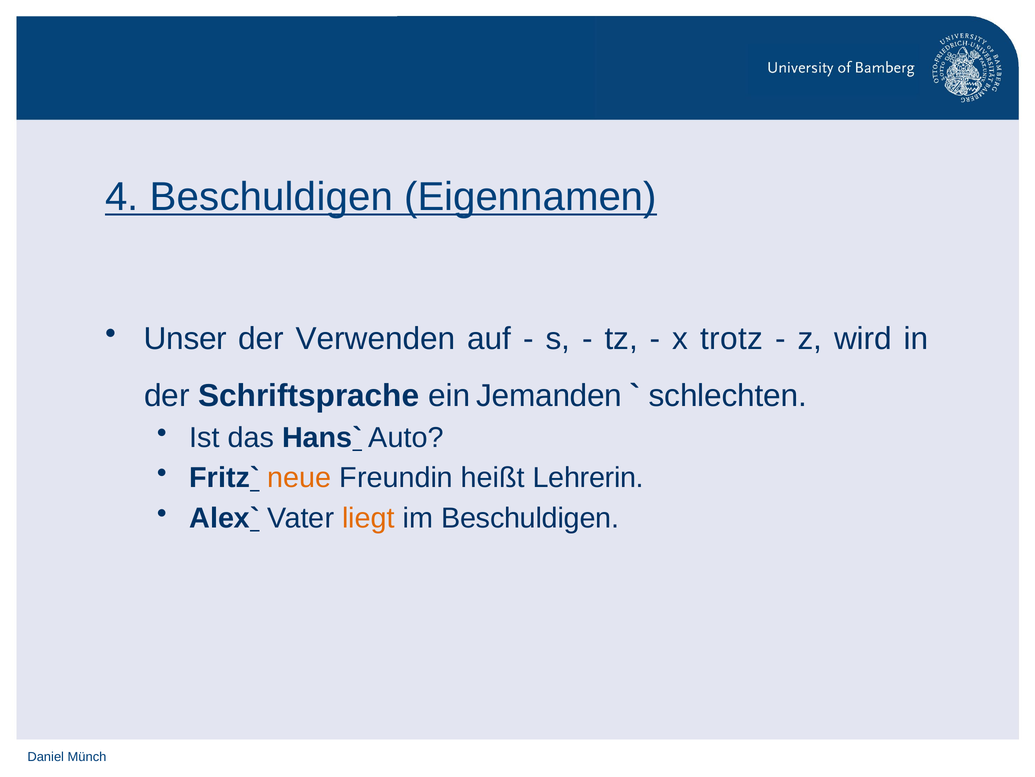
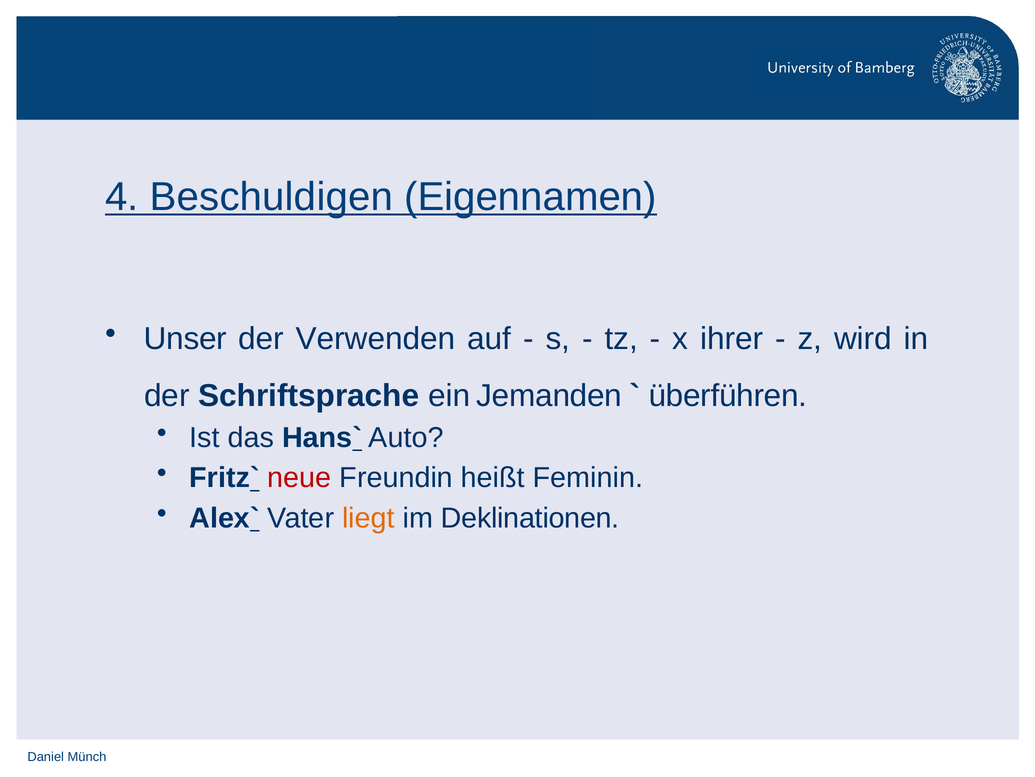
trotz: trotz -> ihrer (732, 339)
schlechten: schlechten -> überführen (728, 395)
neue colour: orange -> red (299, 477)
Lehrerin: Lehrerin -> Feminin (588, 477)
im Beschuldigen: Beschuldigen -> Deklinationen (530, 518)
